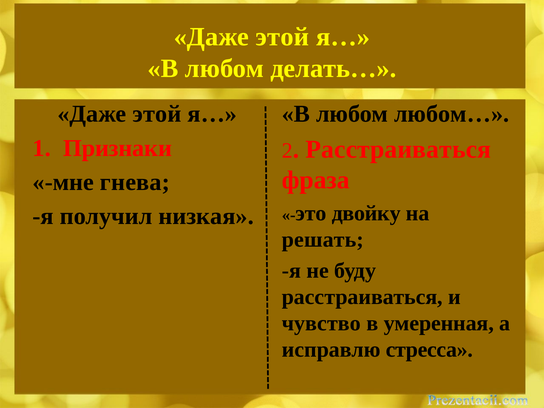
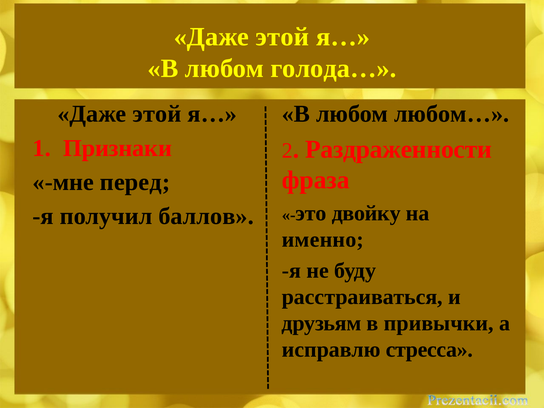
делать…: делать… -> голода… (333, 69)
Расстраиваться: Расстраиваться -> Раздраженности (399, 149)
гнева: гнева -> перед (135, 182)
низкая: низкая -> баллов (206, 216)
решать: решать -> именно (323, 240)
чувство: чувство -> друзьям (322, 323)
умеренная: умеренная -> привычки (439, 323)
